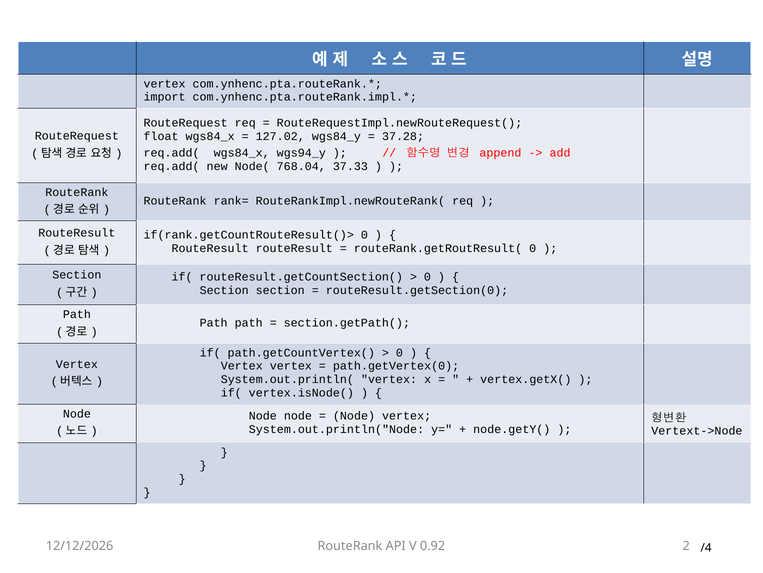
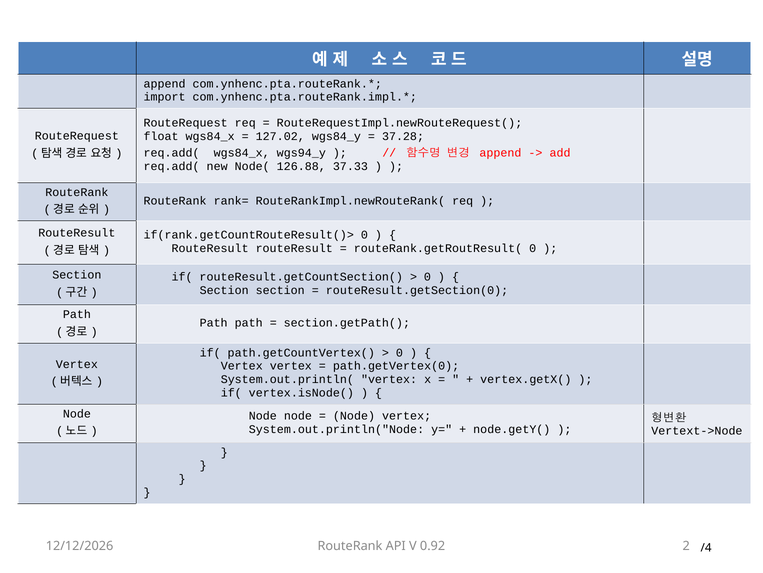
vertex: vertex -> append (165, 84)
768.04: 768.04 -> 126.88 (301, 166)
